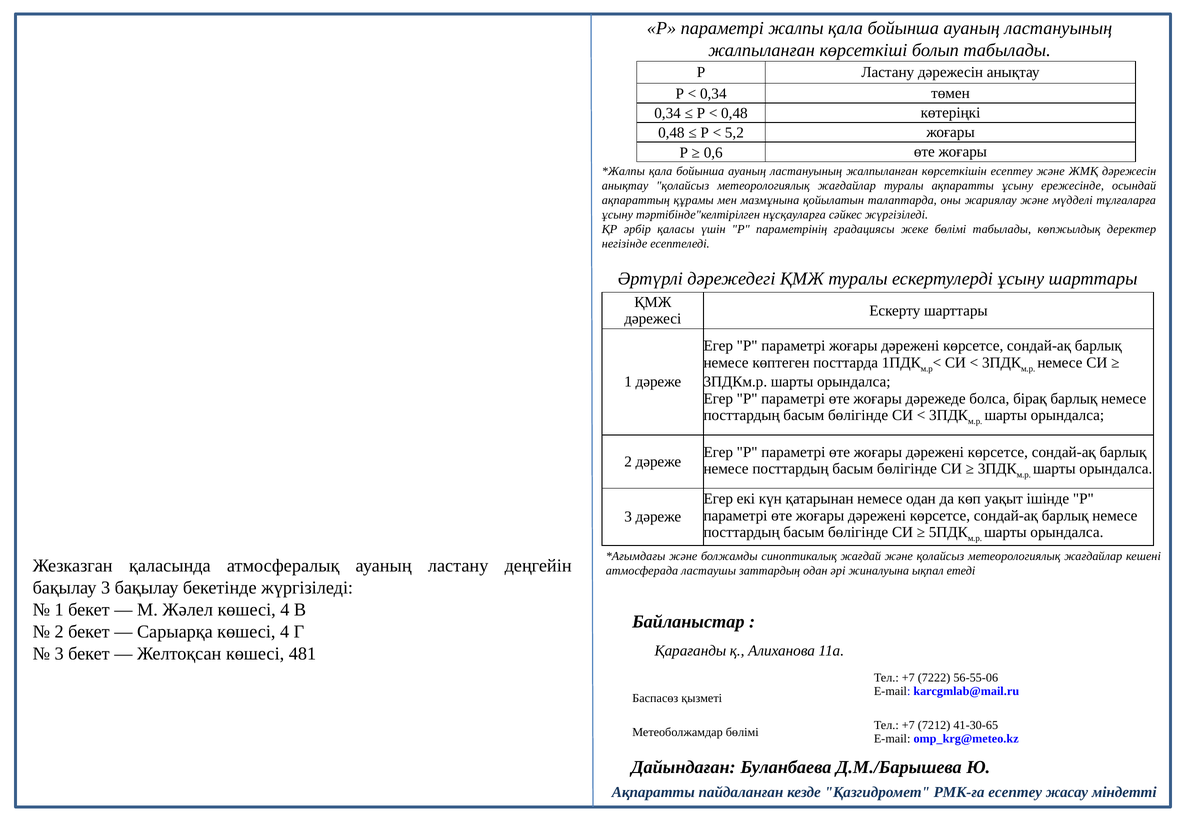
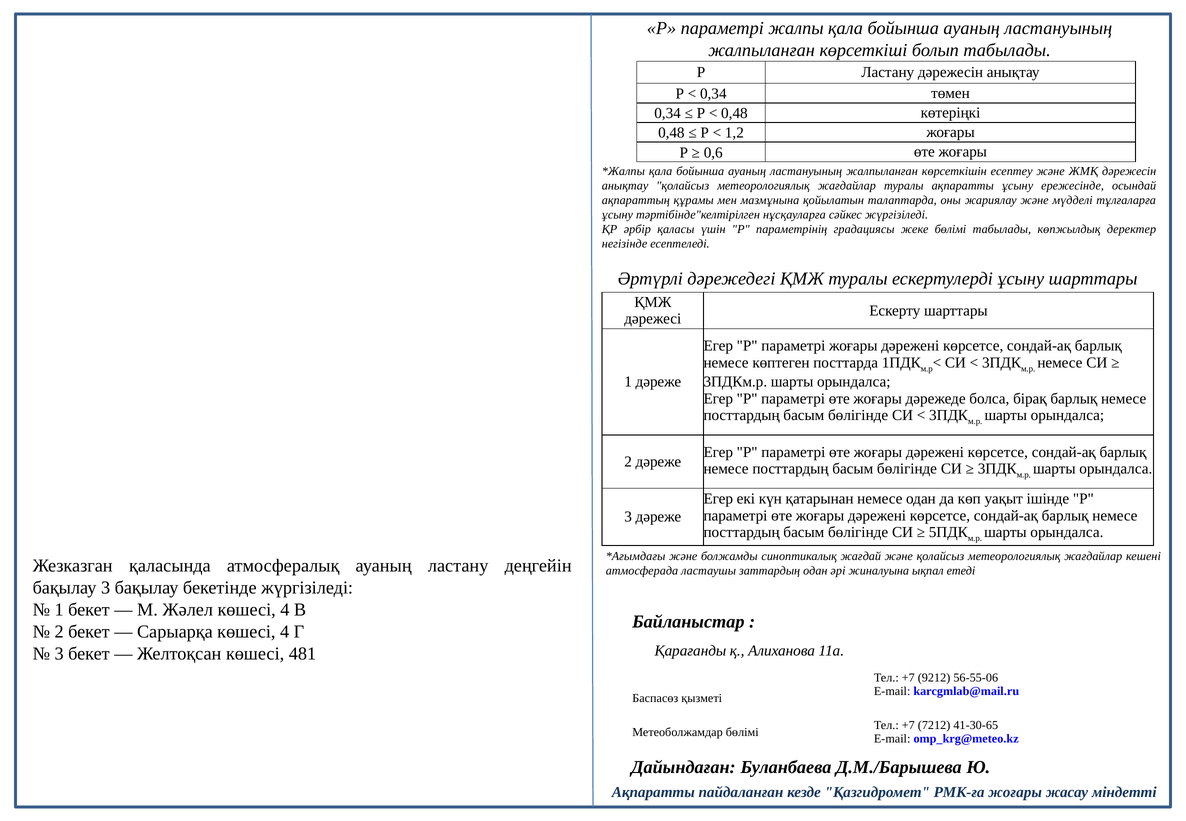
5,2: 5,2 -> 1,2 (734, 133)
7222: 7222 -> 9212 (934, 678)
РМК-ға есептеу: есептеу -> жоғары (1015, 792)
